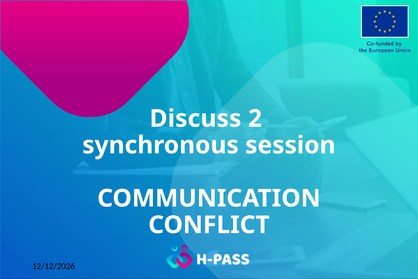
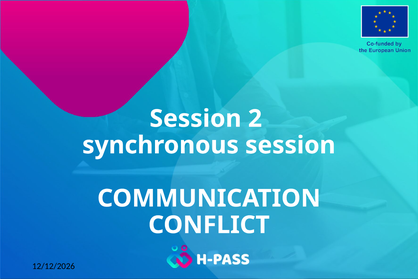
Discuss: Discuss -> Session (196, 119)
